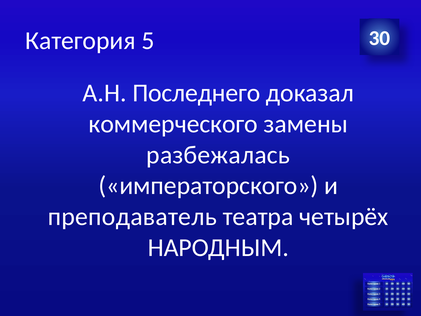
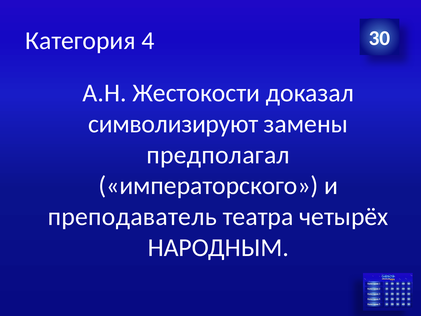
5: 5 -> 4 (148, 41)
Последнего: Последнего -> Жестокости (196, 93)
коммерческого: коммерческого -> символизируют (173, 124)
разбежалась: разбежалась -> предполагал (218, 155)
